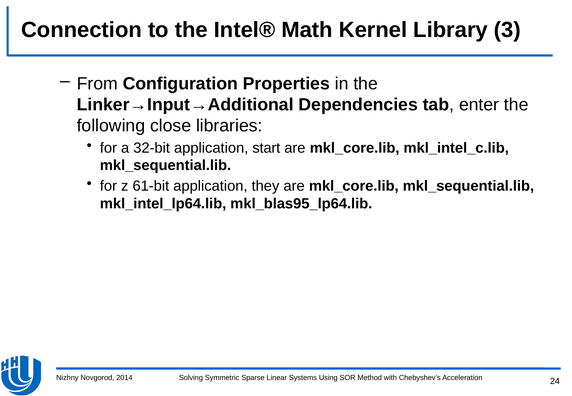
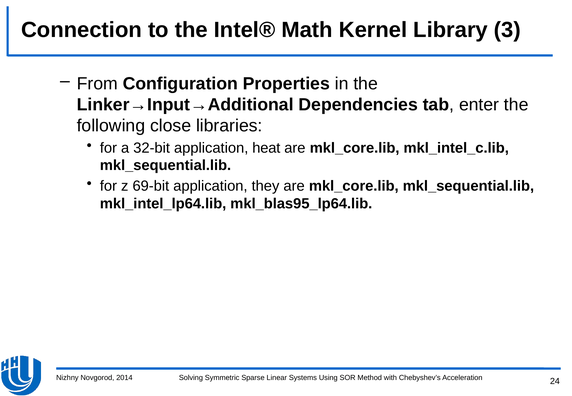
start: start -> heat (266, 148)
61-bit: 61-bit -> 69-bit (151, 186)
